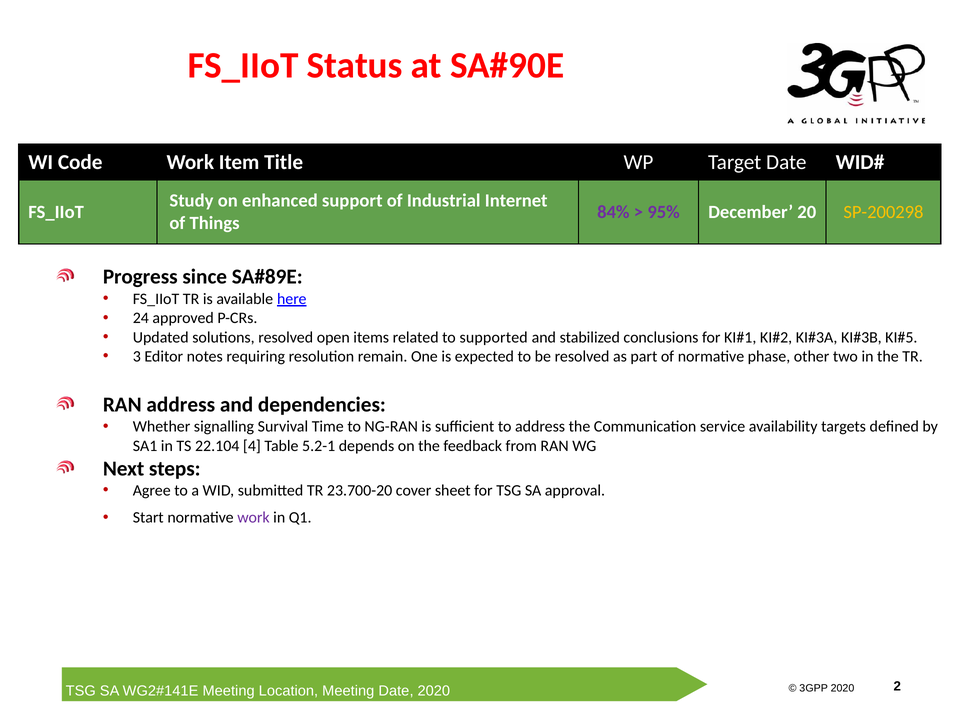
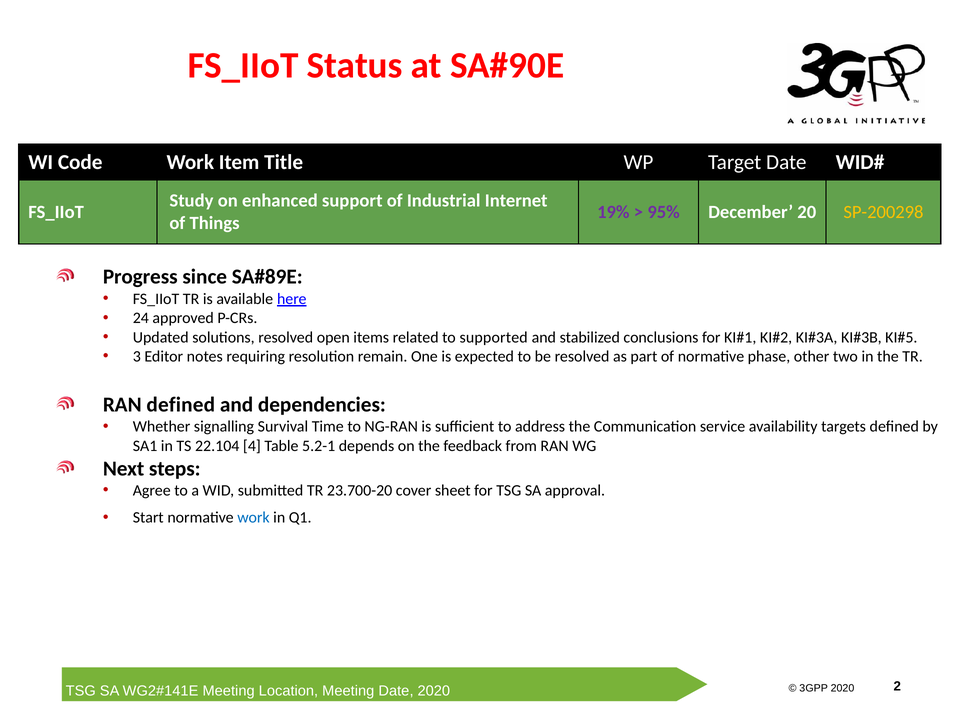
84%: 84% -> 19% (613, 212)
RAN address: address -> defined (181, 405)
work colour: purple -> blue (253, 517)
